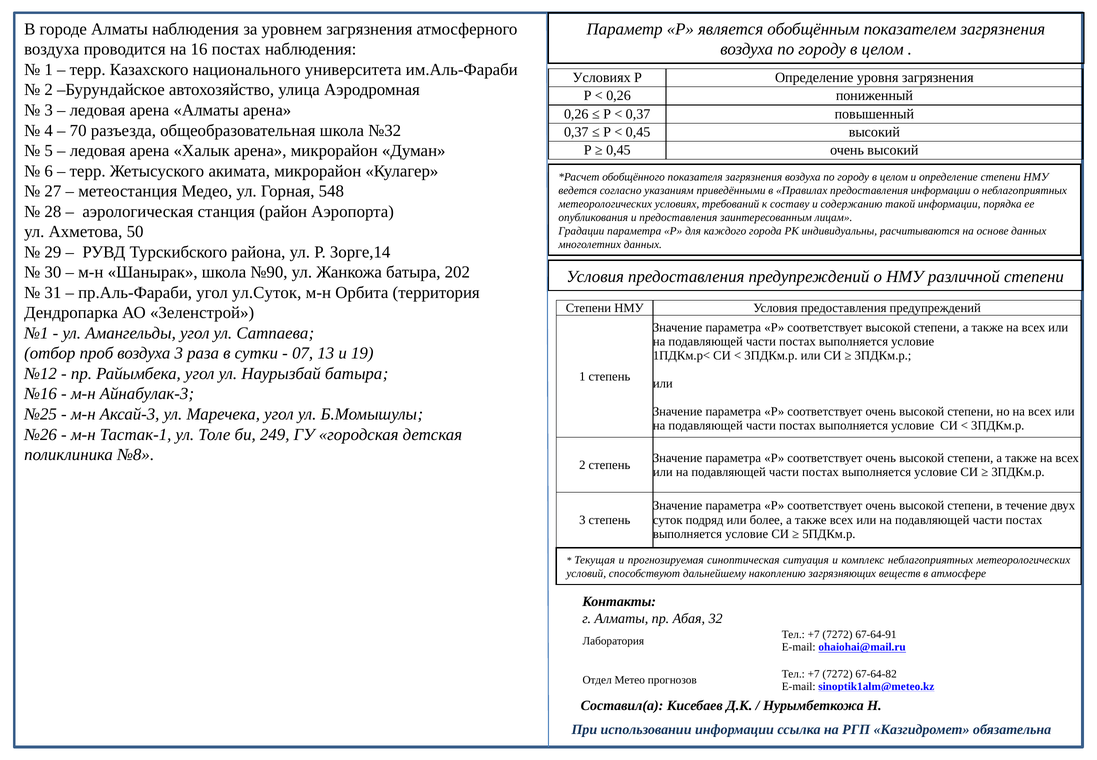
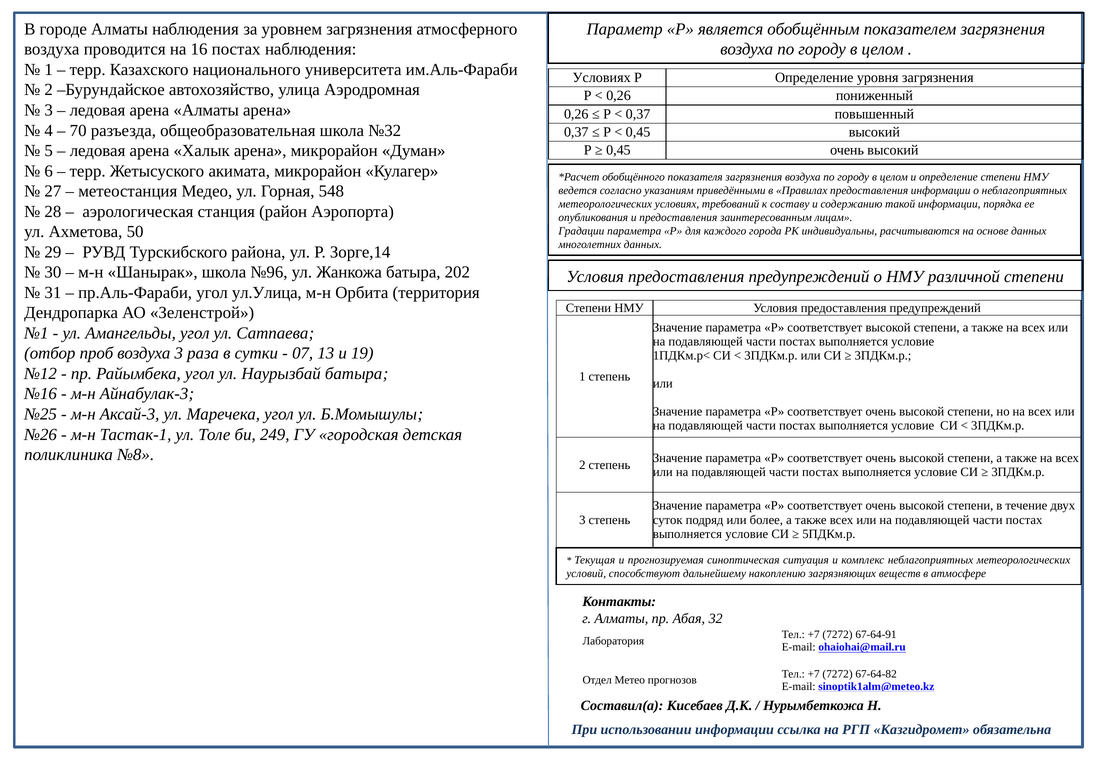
№90: №90 -> №96 (269, 272)
ул.Суток: ул.Суток -> ул.Улица (267, 292)
